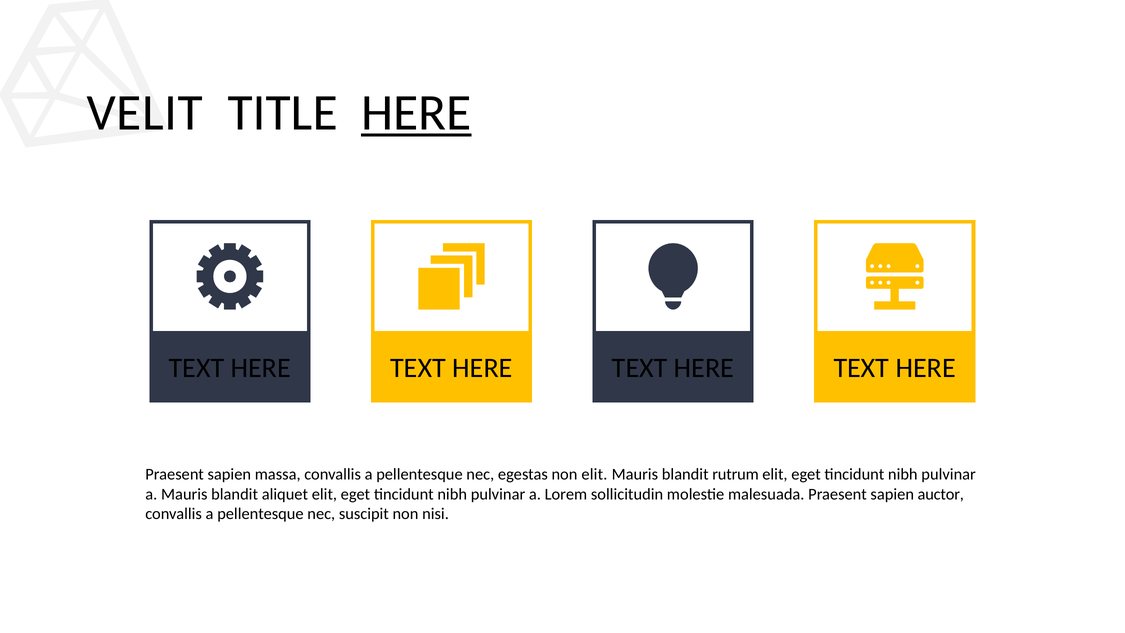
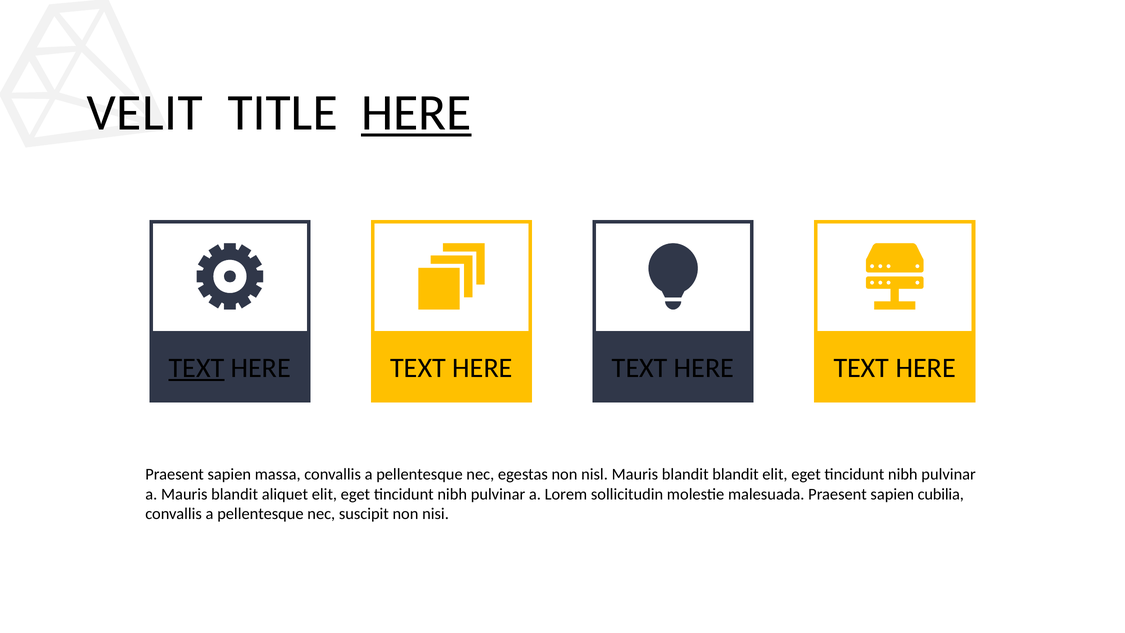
TEXT underline: none -> present (197, 368)
non elit: elit -> nisl (595, 474)
blandit rutrum: rutrum -> blandit (736, 474)
auctor: auctor -> cubilia (941, 494)
